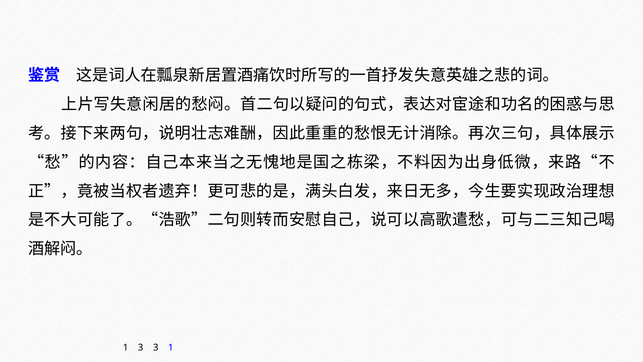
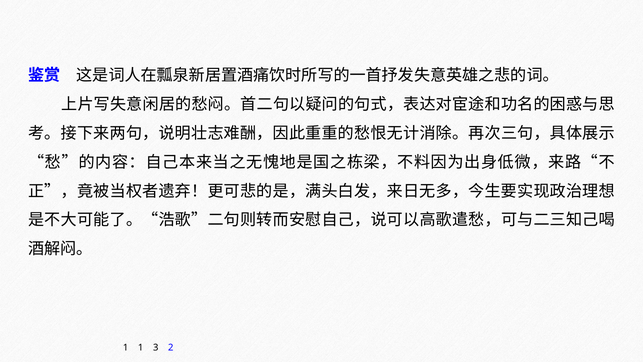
1 3: 3 -> 1 (141, 348)
3 1: 1 -> 2 (171, 348)
